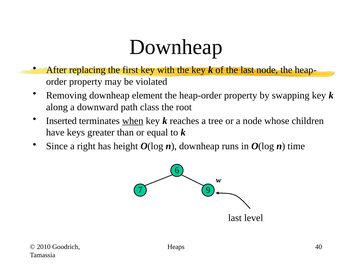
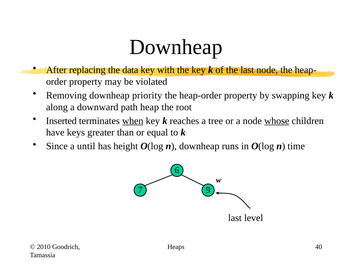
first: first -> data (130, 70)
element: element -> priority (147, 95)
class: class -> heap (150, 107)
whose underline: none -> present (277, 121)
right: right -> until (86, 146)
